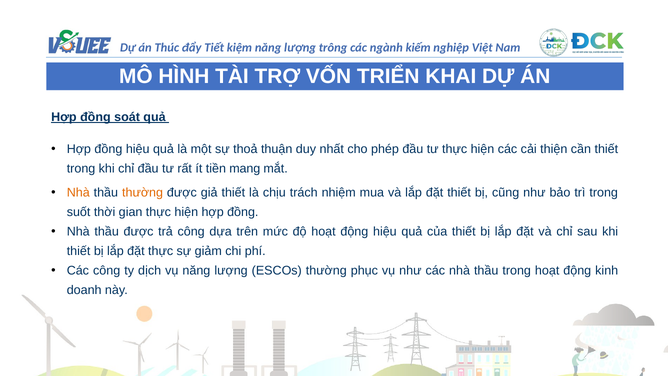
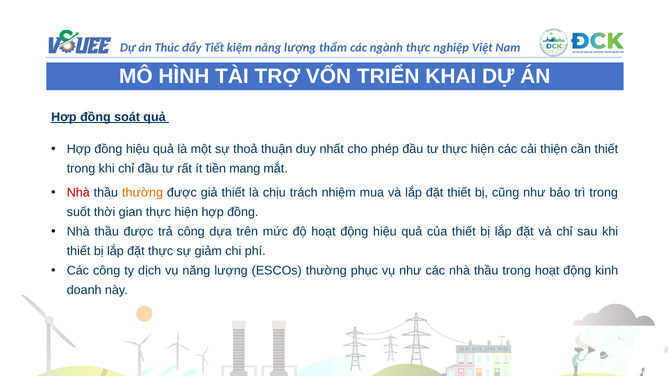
trông: trông -> thẩm (333, 47)
kiếm: kiếm -> thực (418, 47)
Nhà colour: orange -> red (78, 192)
